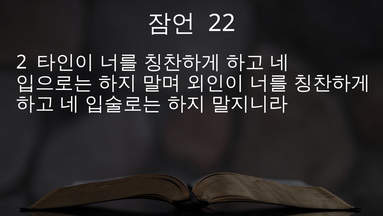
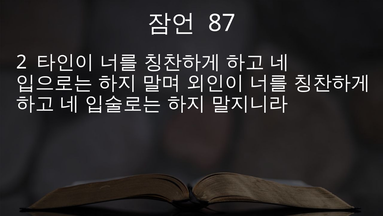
22: 22 -> 87 (222, 23)
